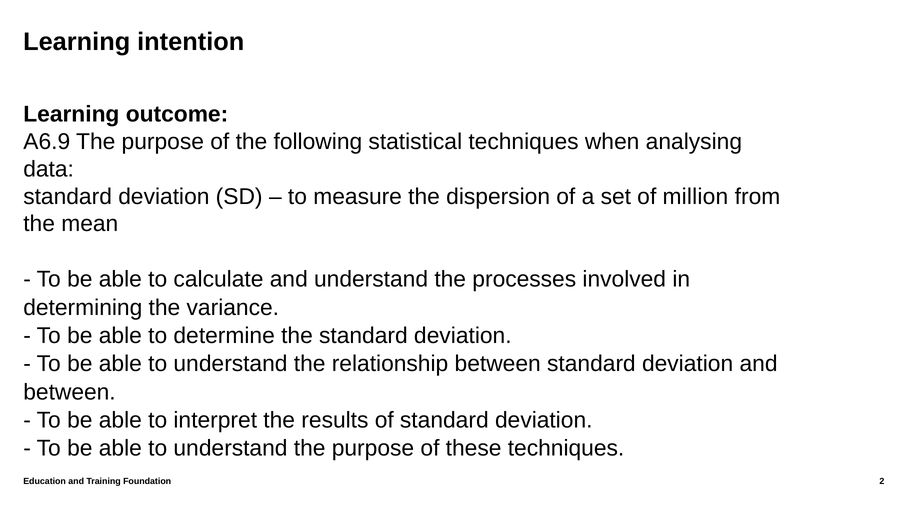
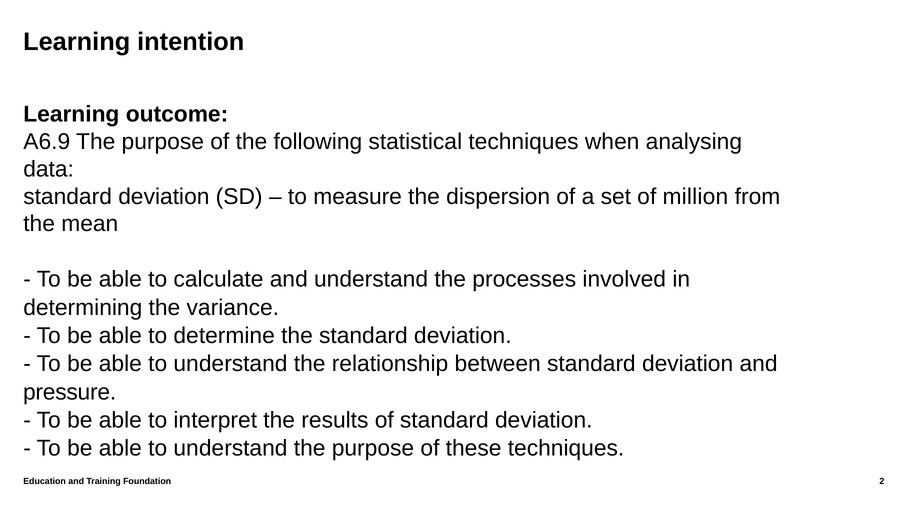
between: between -> pressure (70, 392)
